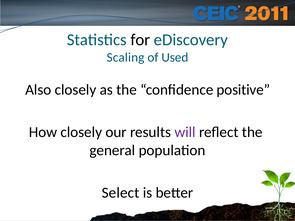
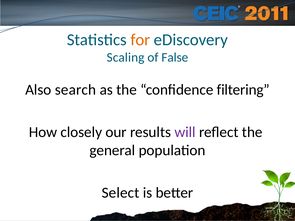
for colour: black -> orange (140, 40)
Used: Used -> False (175, 57)
Also closely: closely -> search (75, 90)
positive: positive -> filtering (243, 90)
